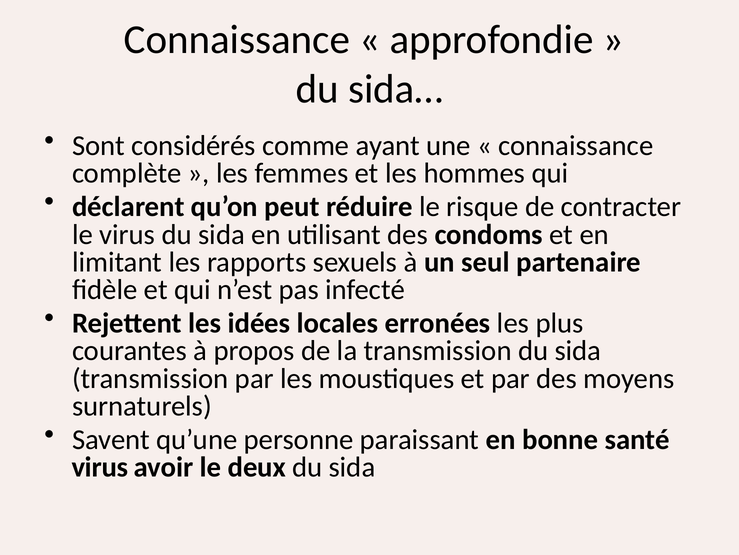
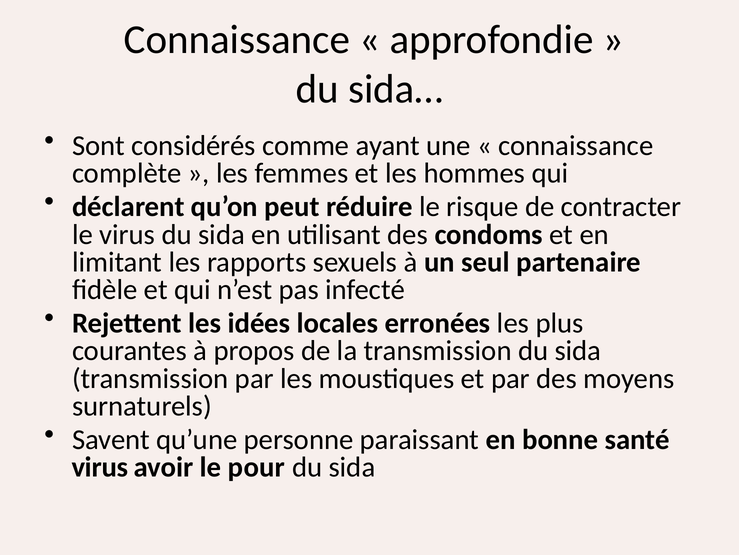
deux: deux -> pour (257, 467)
